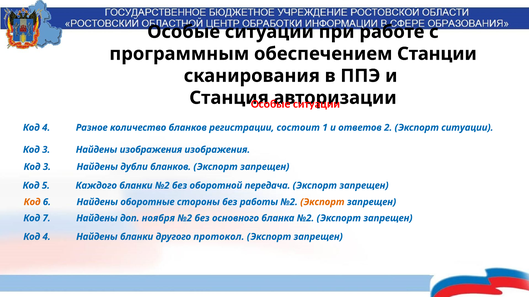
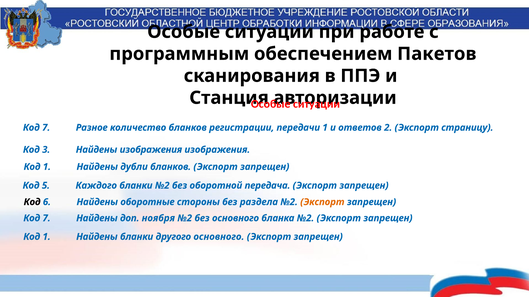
Станции: Станции -> Пакетов (437, 54)
4: 4 -> 7 (46, 128)
состоит: состоит -> передачи (298, 128)
Экспорт ситуации: ситуации -> страницу (467, 128)
3: 3 -> 1 (47, 167)
Код colour: orange -> black (32, 202)
работы: работы -> раздела (259, 202)
4: 4 -> 1 (47, 237)
другого протокол: протокол -> основного (219, 237)
